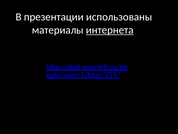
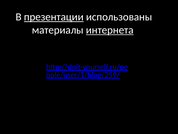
презентации underline: none -> present (54, 17)
